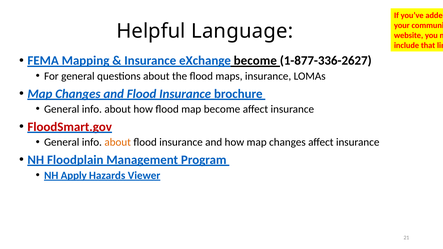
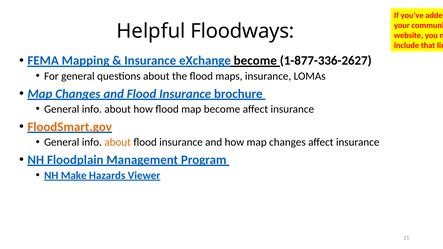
Language: Language -> Floodways (242, 31)
FloodSmart.gov colour: red -> orange (70, 127)
Apply: Apply -> Make (74, 175)
